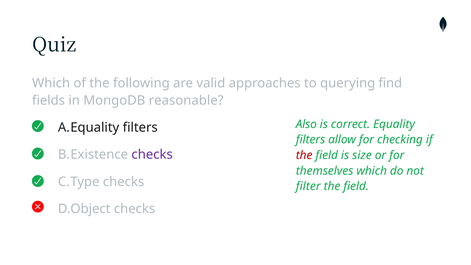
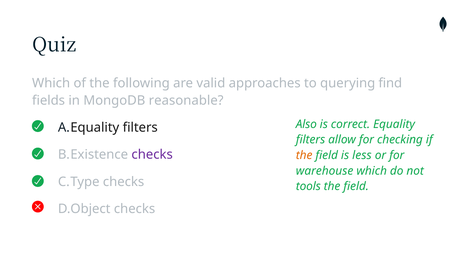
the colour: red -> orange (304, 155)
size: size -> less (362, 155)
themselves: themselves -> warehouse (325, 171)
filter: filter -> tools (308, 186)
